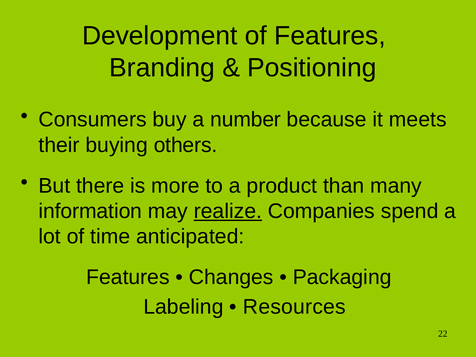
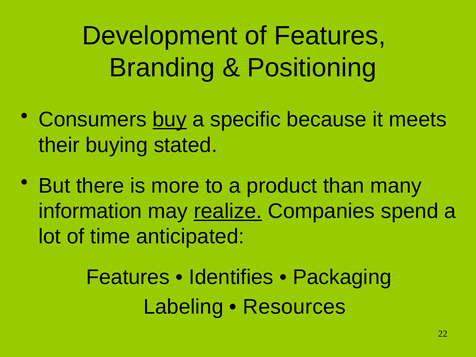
buy underline: none -> present (170, 120)
number: number -> specific (245, 120)
others: others -> stated (185, 145)
Changes: Changes -> Identifies (231, 277)
